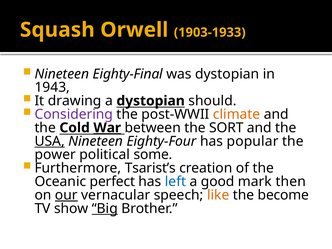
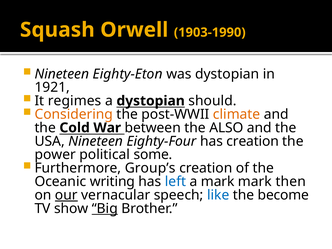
1903-1933: 1903-1933 -> 1903-1990 (210, 32)
Eighty-Final: Eighty-Final -> Eighty-Eton (128, 74)
1943: 1943 -> 1921 (52, 87)
drawing: drawing -> regimes (75, 101)
Considering colour: purple -> orange (74, 114)
War underline: present -> none (107, 128)
SORT: SORT -> ALSO (226, 128)
USA underline: present -> none (50, 141)
has popular: popular -> creation (253, 141)
Tsarist’s: Tsarist’s -> Group’s (150, 168)
perfect: perfect -> writing (112, 182)
a good: good -> mark (218, 182)
like colour: orange -> blue (218, 195)
